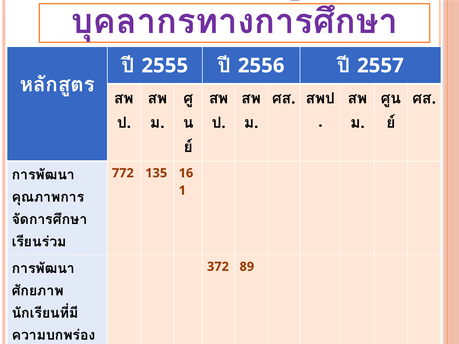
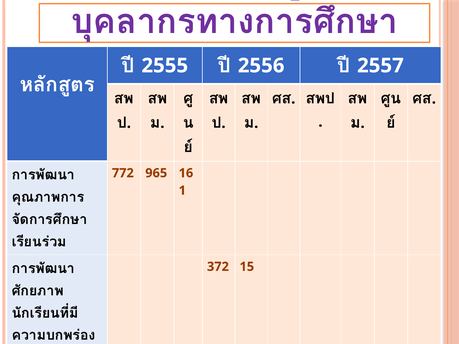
135: 135 -> 965 (156, 173)
89: 89 -> 15 (247, 267)
